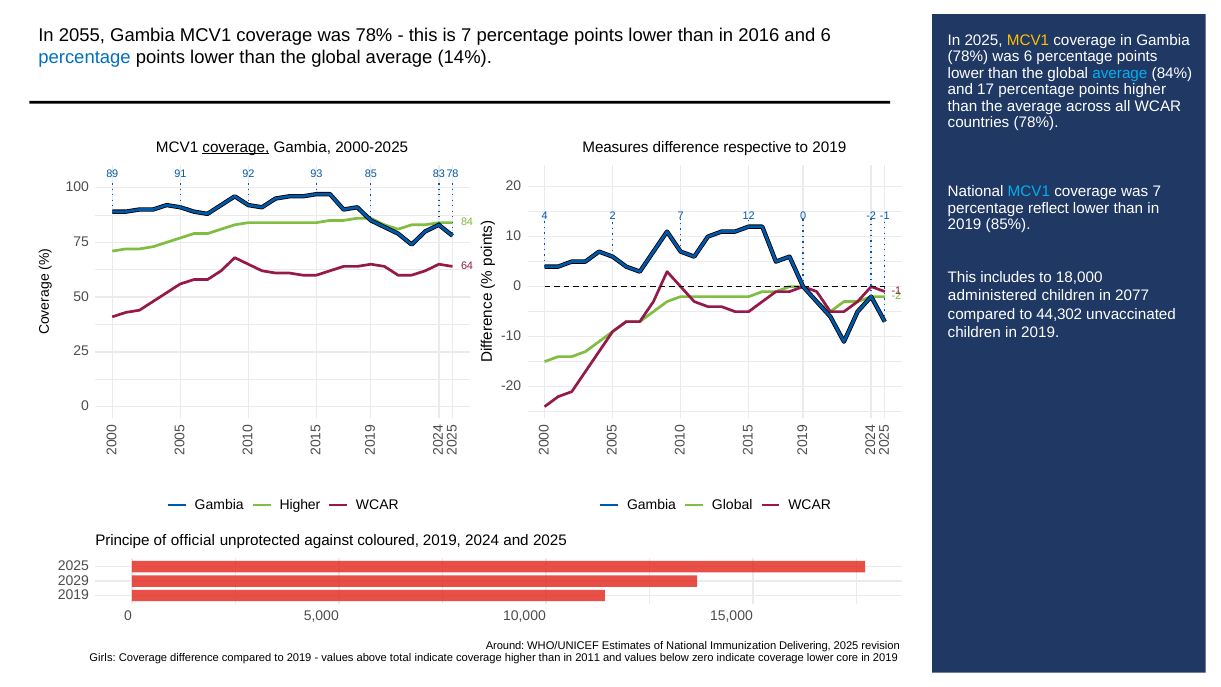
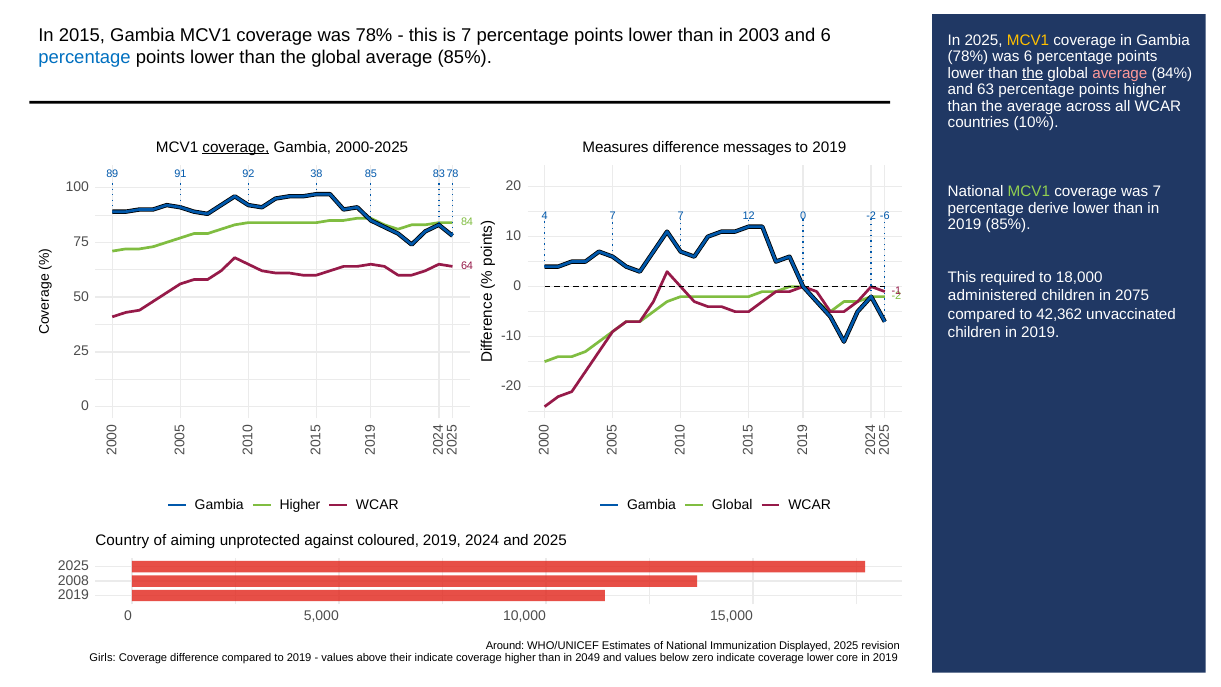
2055: 2055 -> 2015 (82, 35)
2016: 2016 -> 2003 (759, 35)
average 14%: 14% -> 85% (465, 57)
the underline: none -> present (1033, 73)
average colour: light blue -> pink (1120, 73)
17: 17 -> 63 (986, 90)
countries 78%: 78% -> 10% (1036, 123)
respective: respective -> messages (757, 147)
93: 93 -> 38 (316, 174)
MCV1 colour: light blue -> light green (1029, 192)
reflect: reflect -> derive (1048, 208)
2: 2 -> 7 (613, 216)
0 -2 -1: -1 -> -6 (885, 216)
includes: includes -> required (1008, 278)
2077: 2077 -> 2075 (1132, 296)
44,302: 44,302 -> 42,362 (1059, 314)
Principe: Principe -> Country (122, 540)
official: official -> aiming (193, 540)
2029: 2029 -> 2008 (73, 580)
Delivering: Delivering -> Displayed (805, 645)
total: total -> their (401, 658)
2011: 2011 -> 2049 (588, 658)
